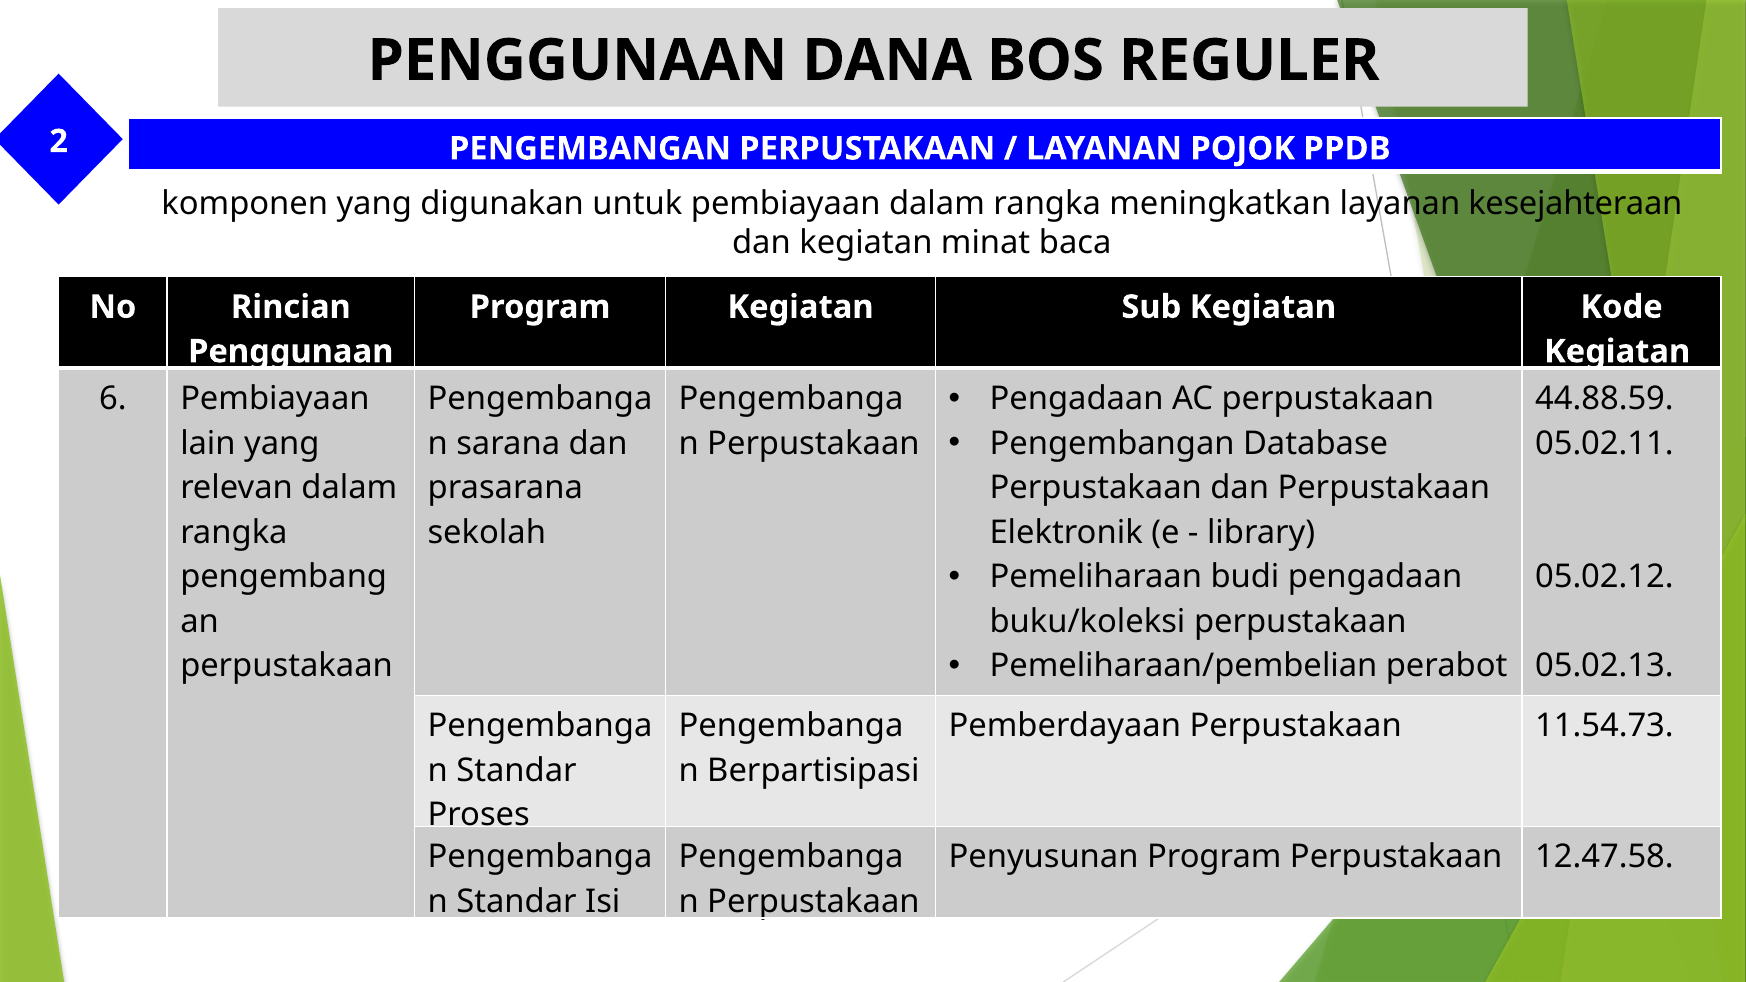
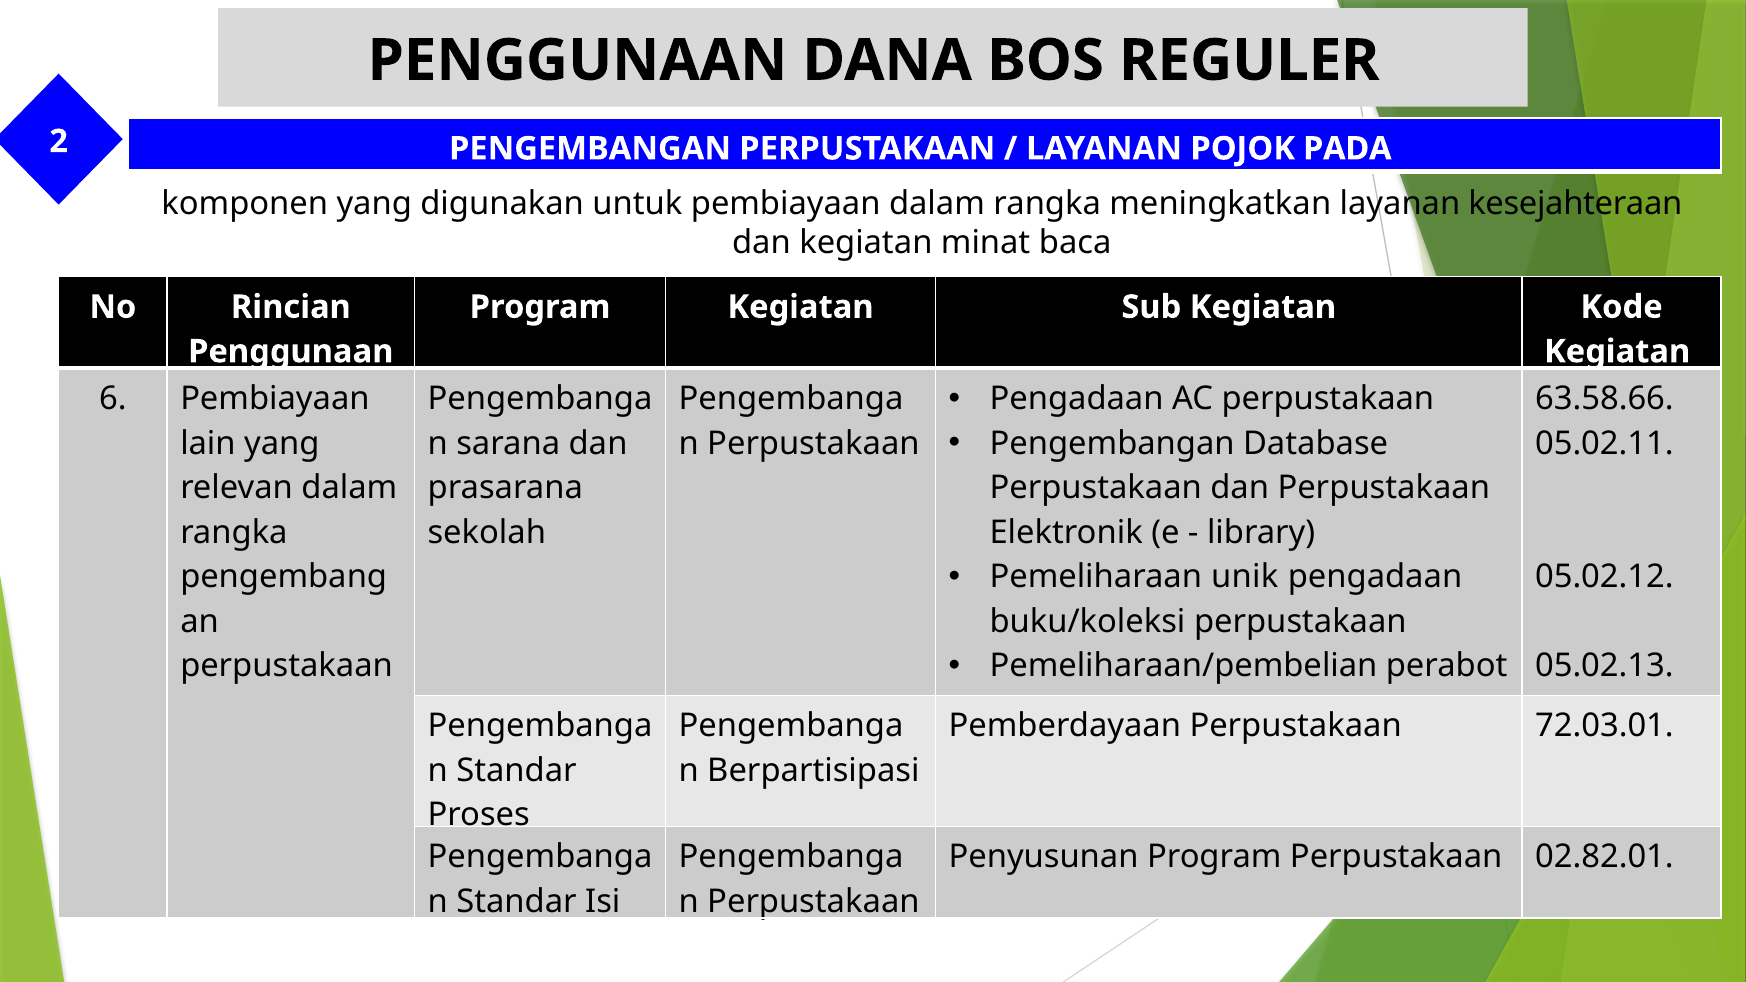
PPDB: PPDB -> PADA (1347, 149)
44.88.59: 44.88.59 -> 63.58.66 (1604, 399)
budi: budi -> unik (1245, 577)
11.54.73: 11.54.73 -> 72.03.01 (1604, 726)
12.47.58: 12.47.58 -> 02.82.01 (1604, 857)
